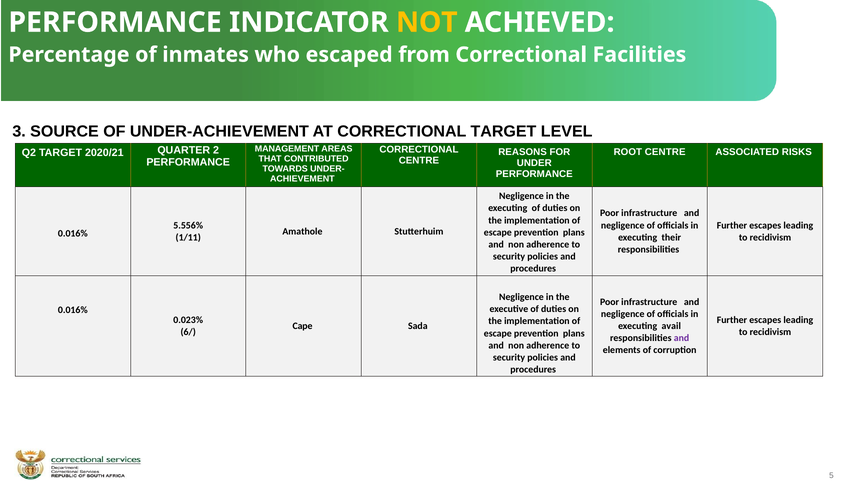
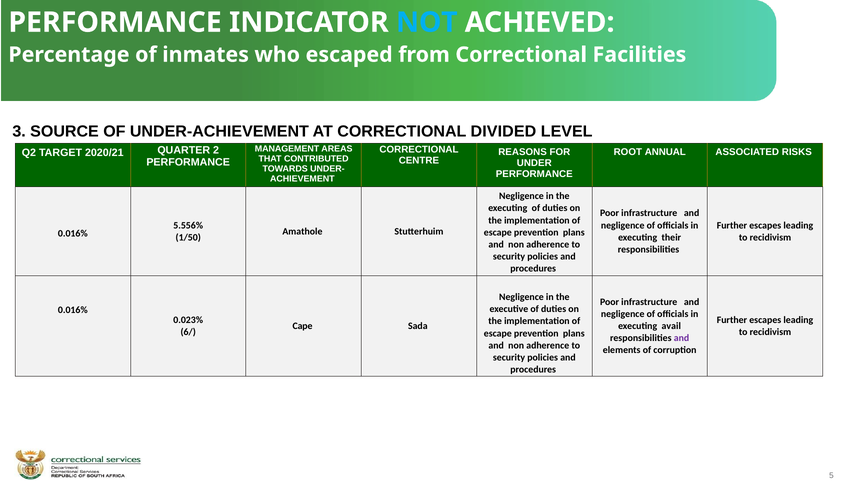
NOT colour: yellow -> light blue (427, 22)
CORRECTIONAL TARGET: TARGET -> DIVIDED (503, 131)
ROOT CENTRE: CENTRE -> ANNUAL (665, 152)
1/11: 1/11 -> 1/50 (188, 237)
